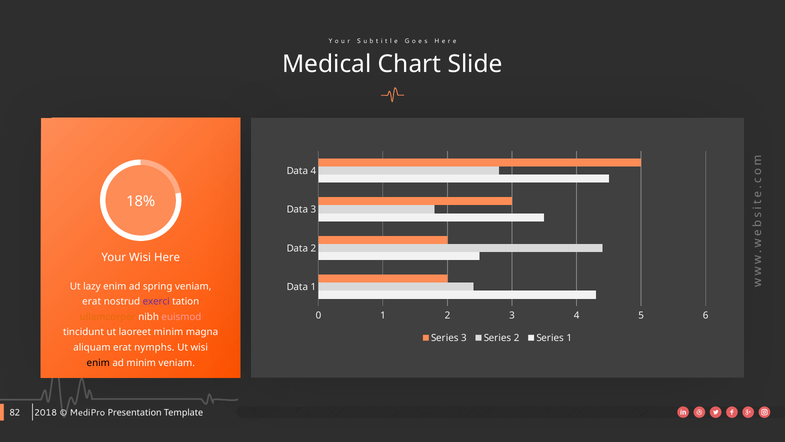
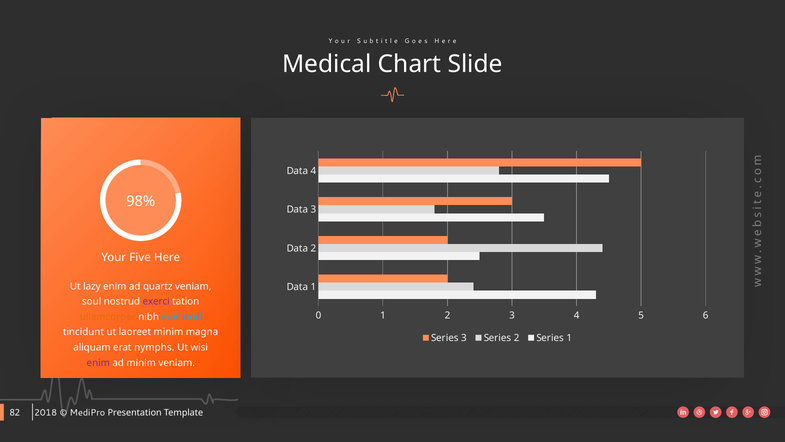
18%: 18% -> 98% (141, 201)
Your Wisi: Wisi -> Five (140, 257)
spring: spring -> quartz (158, 286)
erat: erat -> soul (92, 301)
euismod colour: pink -> light blue (181, 317)
enim colour: black -> purple (98, 363)
